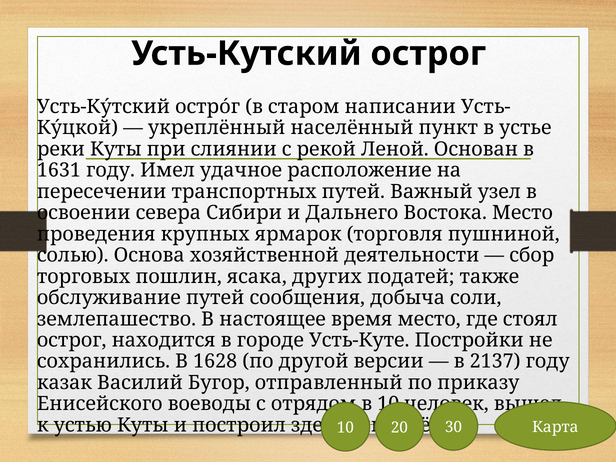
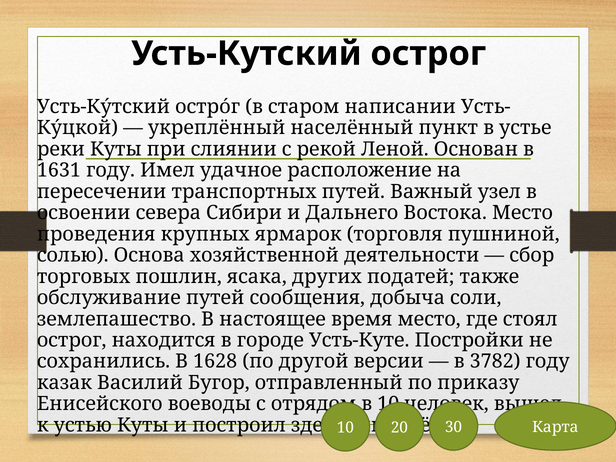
2137: 2137 -> 3782 (495, 362)
